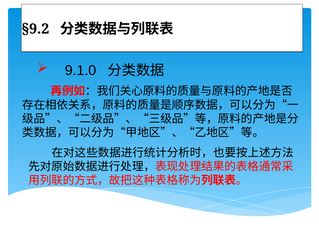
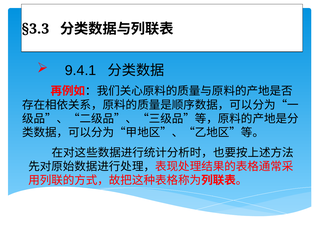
§9.2: §9.2 -> §3.3 (35, 29)
9.1.0: 9.1.0 -> 9.4.1 (81, 70)
